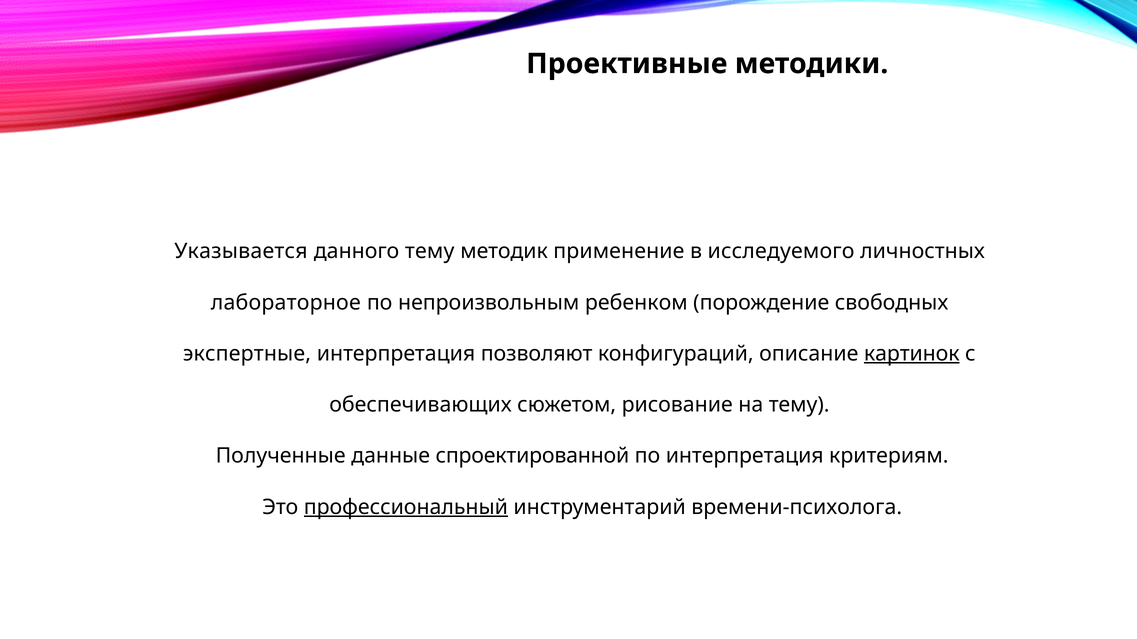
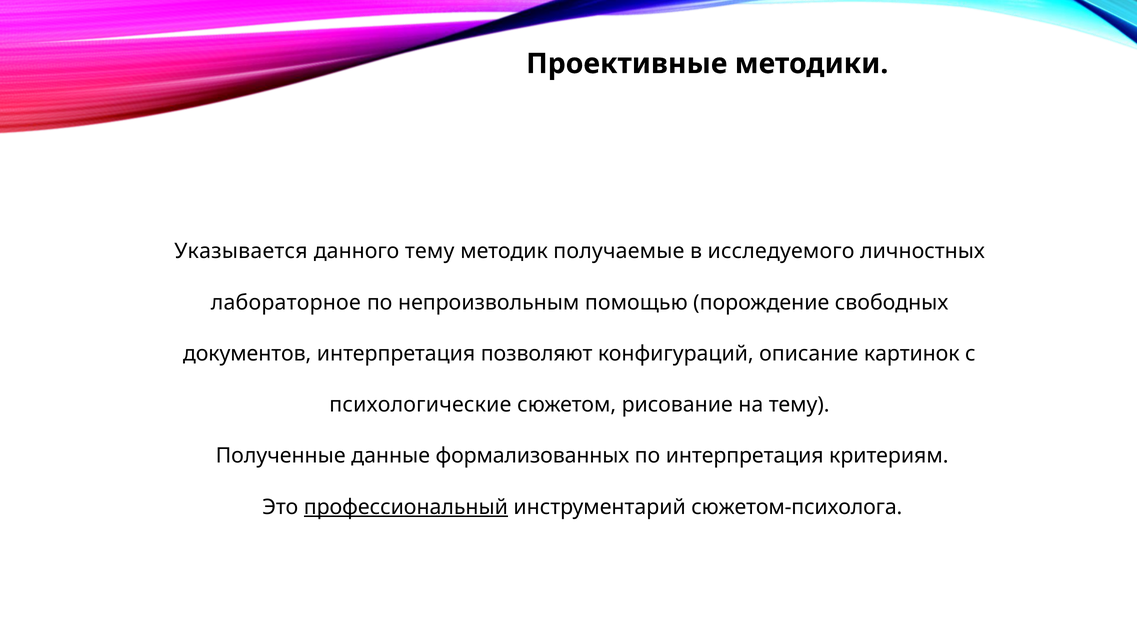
применение: применение -> получаемые (619, 252)
ребенком: ребенком -> помощью (636, 303)
экспертные: экспертные -> документов (247, 354)
картинок underline: present -> none (912, 354)
обеспечивающих: обеспечивающих -> психологические (420, 405)
спроектированной: спроектированной -> формализованных (532, 456)
времени-психолога: времени-психолога -> сюжетом-психолога (797, 507)
